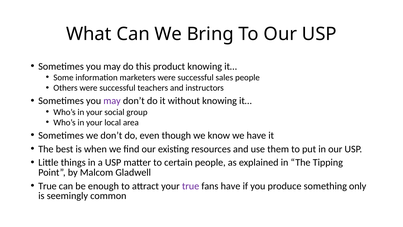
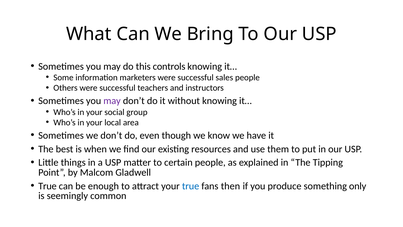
product: product -> controls (169, 66)
true colour: purple -> blue (191, 186)
fans have: have -> then (230, 186)
